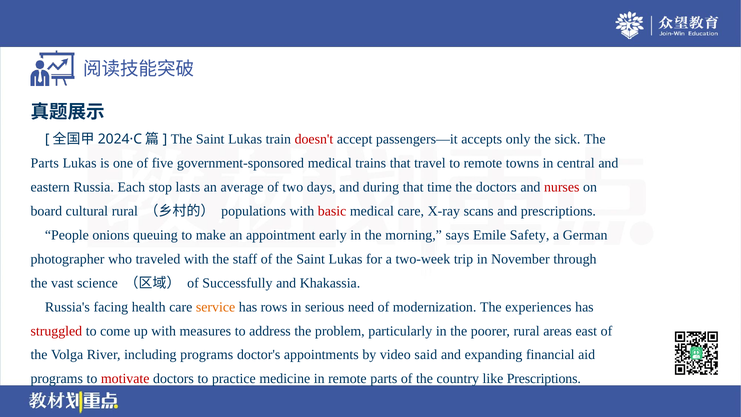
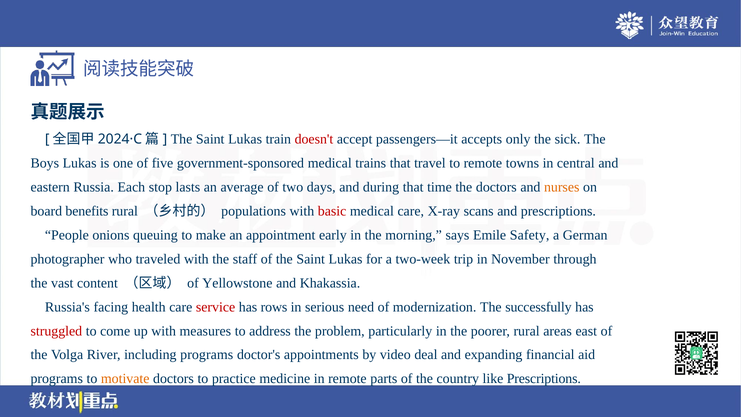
Parts: Parts -> Boys (45, 163)
nurses colour: red -> orange (562, 187)
cultural: cultural -> benefits (87, 211)
science: science -> content (97, 283)
Successfully: Successfully -> Yellowstone (237, 283)
service colour: orange -> red (216, 307)
experiences: experiences -> successfully (538, 307)
said: said -> deal (426, 355)
motivate colour: red -> orange (125, 379)
